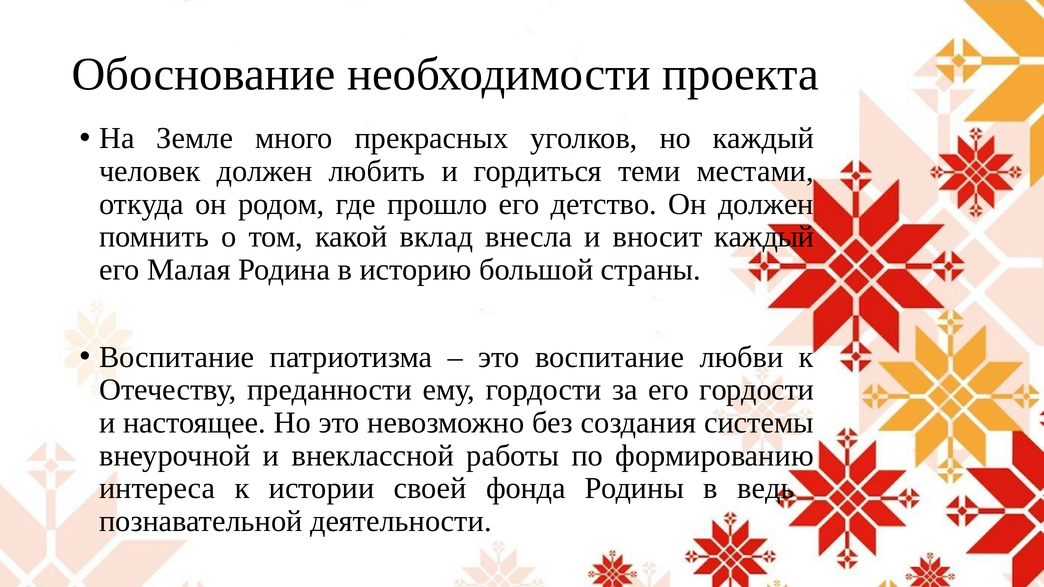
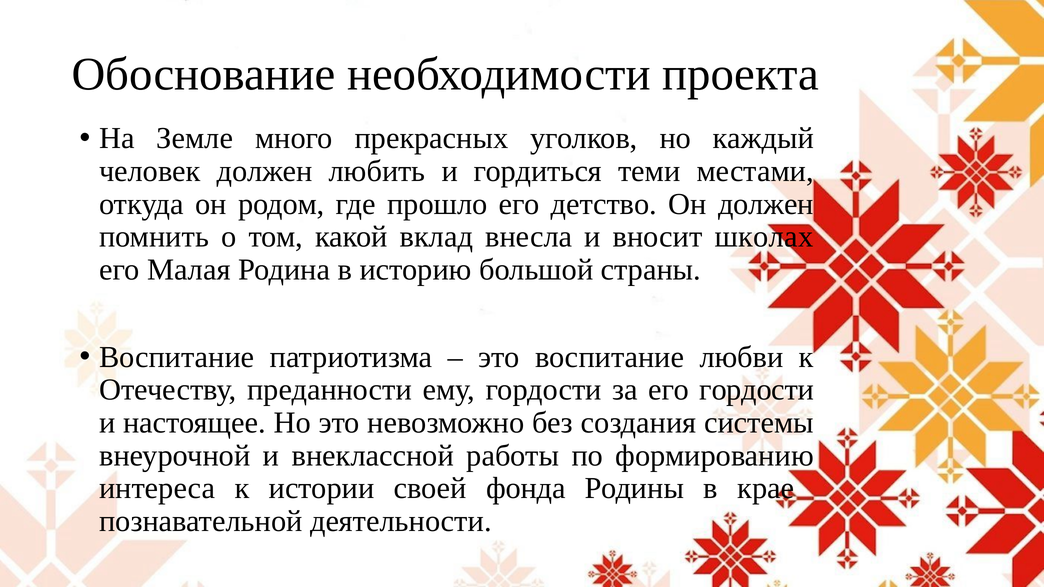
вносит каждый: каждый -> школах (764, 237)
ведь: ведь -> крае (766, 489)
